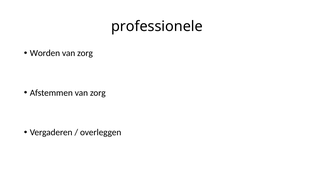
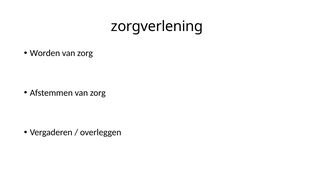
professionele: professionele -> zorgverlening (157, 26)
